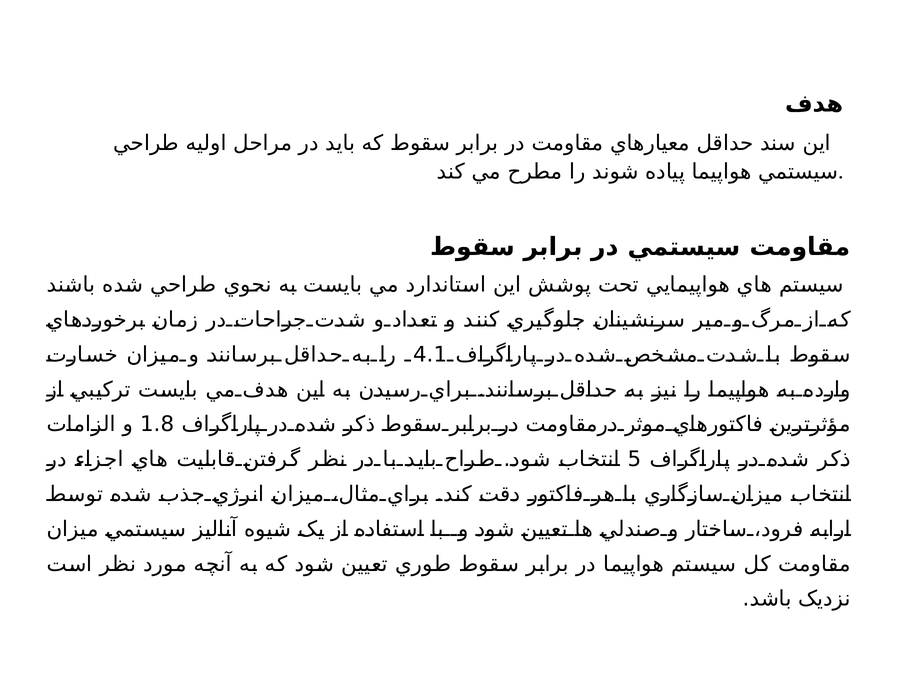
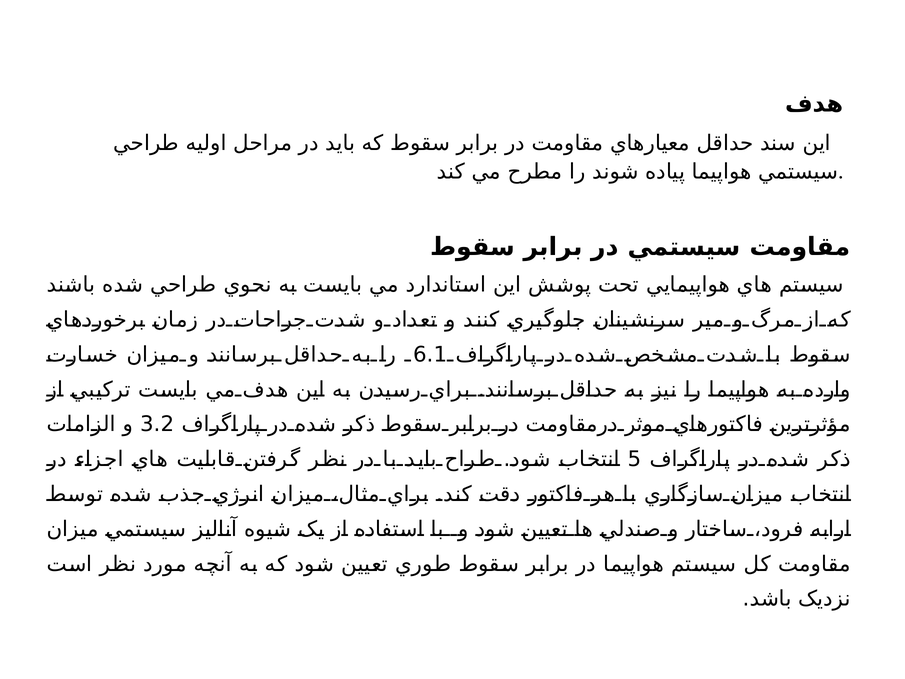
4.1: 4.1 -> 6.1 (430, 354)
1.8: 1.8 -> 3.2 (157, 424)
